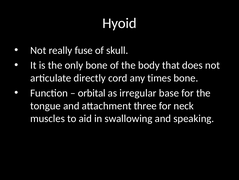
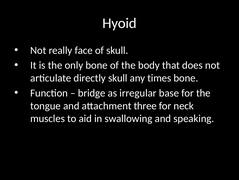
fuse: fuse -> face (84, 50)
directly cord: cord -> skull (118, 78)
orbital: orbital -> bridge (92, 93)
